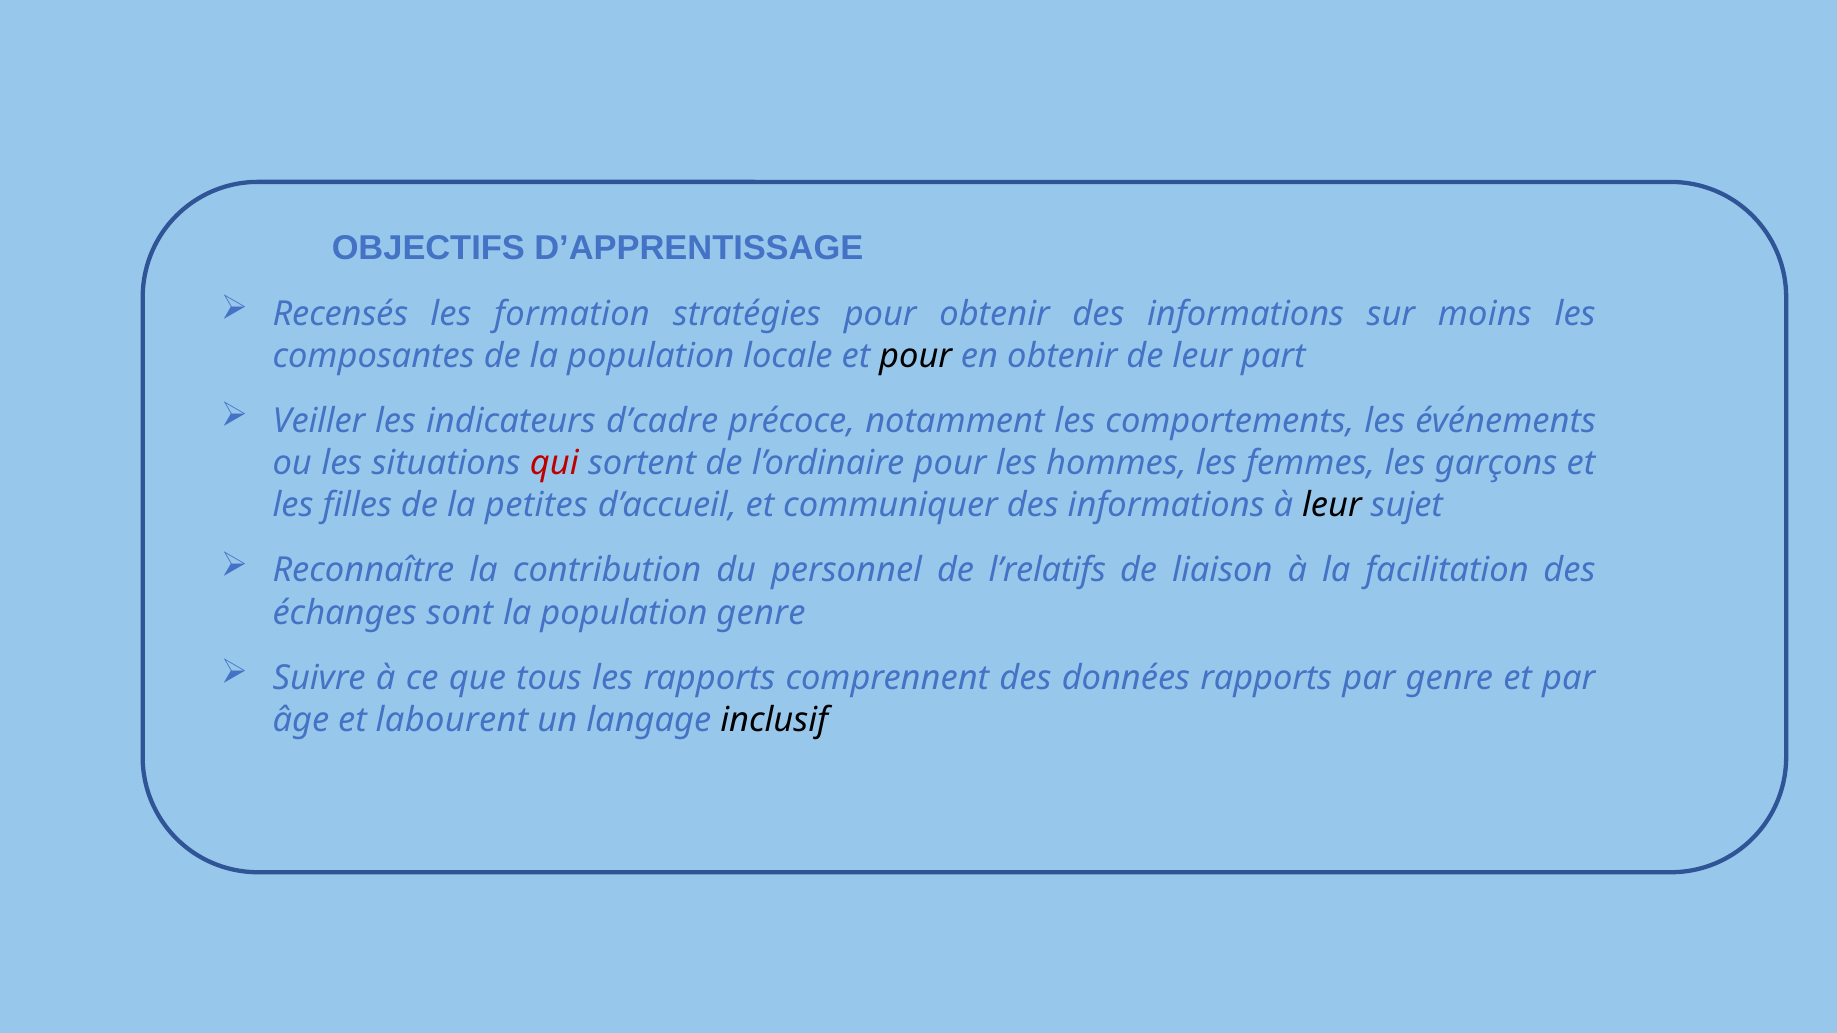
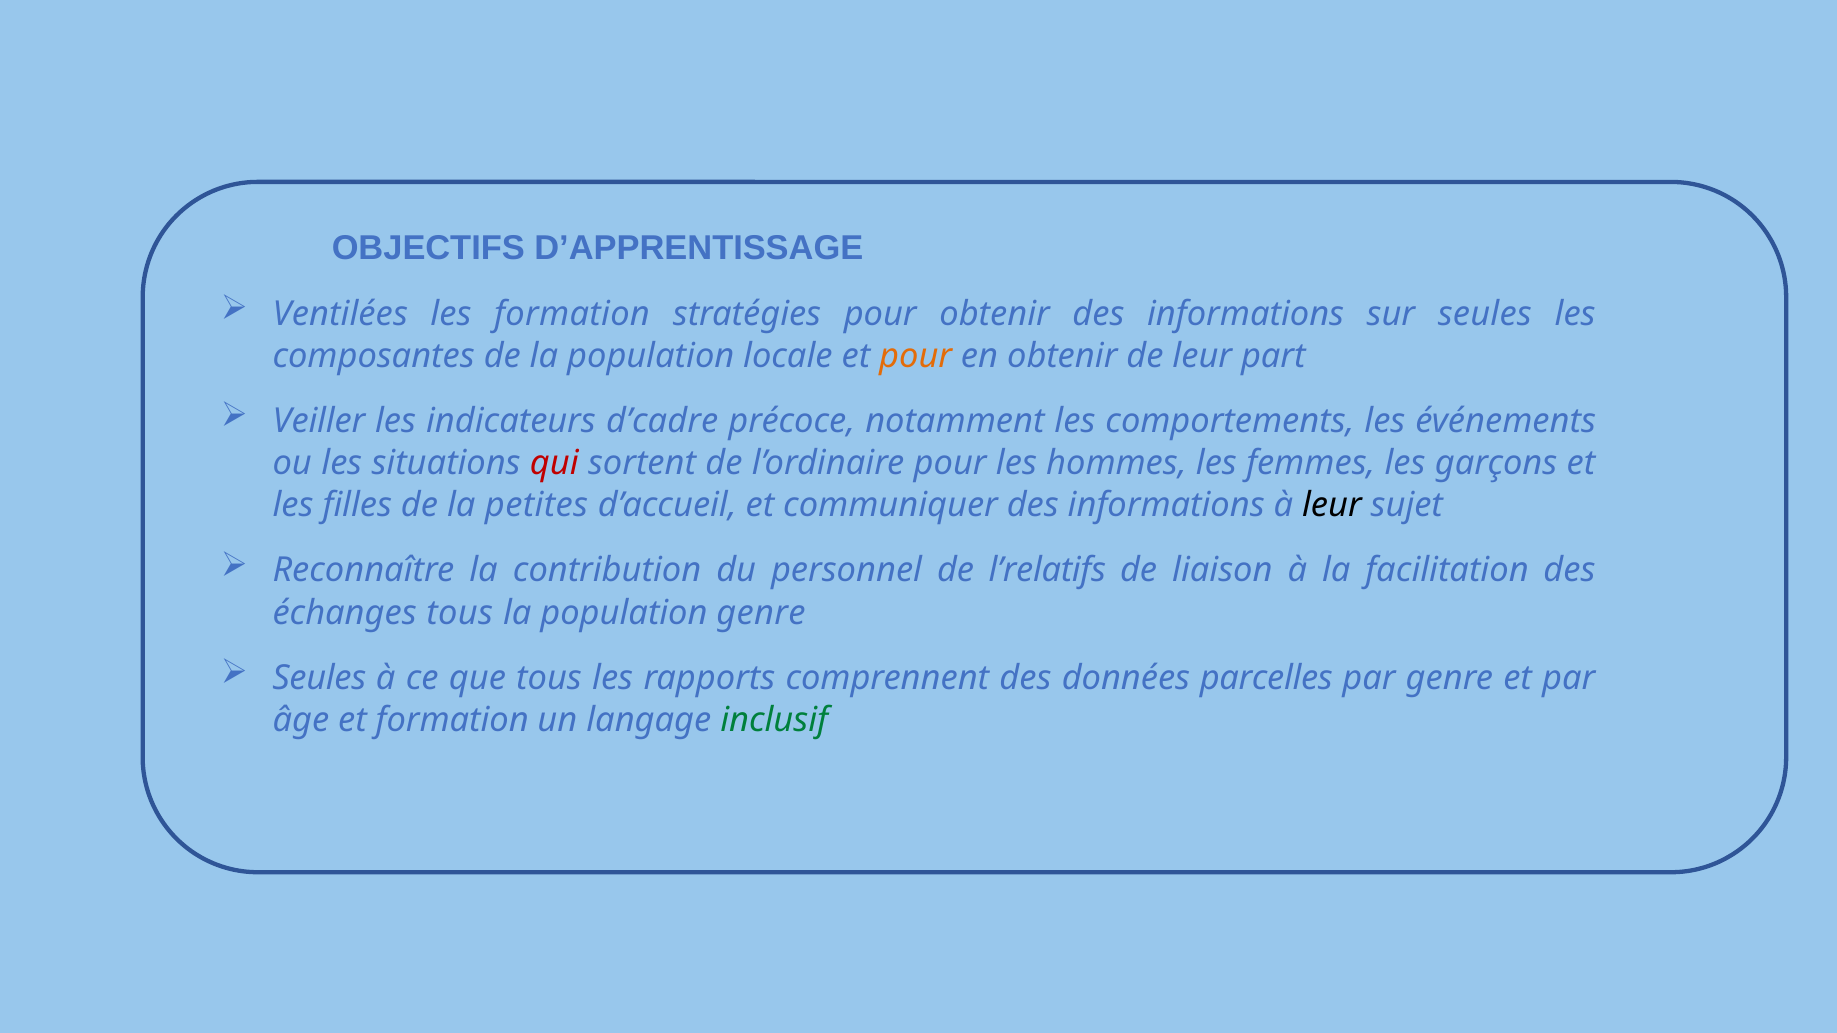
Recensés: Recensés -> Ventilées (340, 314)
sur moins: moins -> seules (1485, 314)
pour colour: black -> orange (916, 356)
échanges sont: sont -> tous (460, 613)
Suivre: Suivre -> Seules (319, 678)
données rapports: rapports -> parcelles (1266, 678)
et labourent: labourent -> formation (452, 720)
inclusif colour: black -> green (774, 720)
